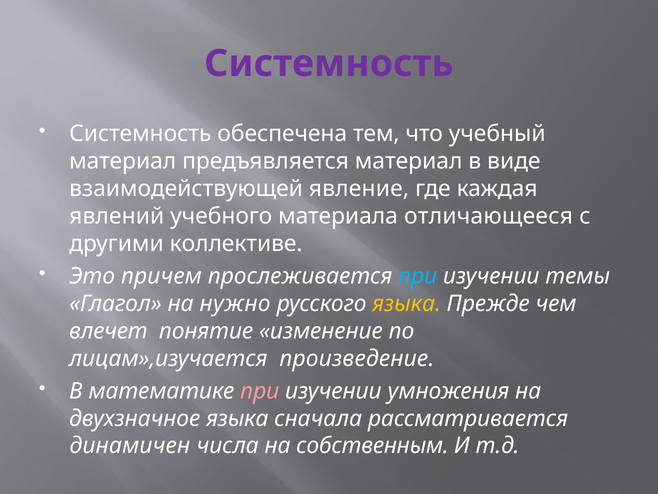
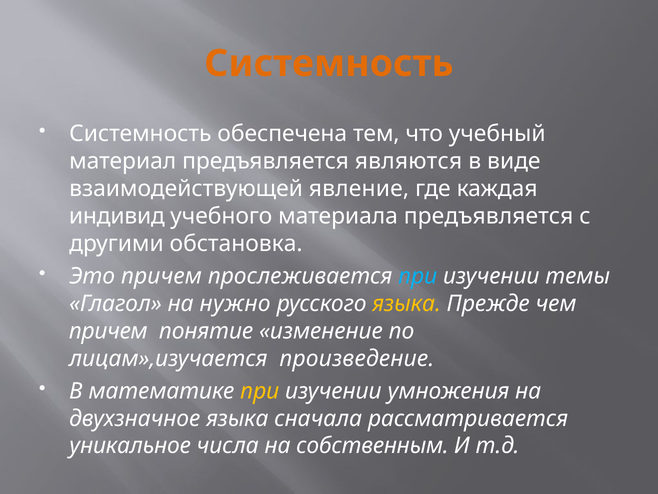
Системность colour: purple -> orange (329, 63)
предъявляется материал: материал -> являются (409, 161)
явлений: явлений -> индивид (117, 216)
материала отличающееся: отличающееся -> предъявляется (489, 216)
коллективе: коллективе -> обстановка (236, 243)
влечет: влечет -> причем (108, 331)
при colour: pink -> yellow (260, 391)
динамичен: динамичен -> уникальное (130, 445)
